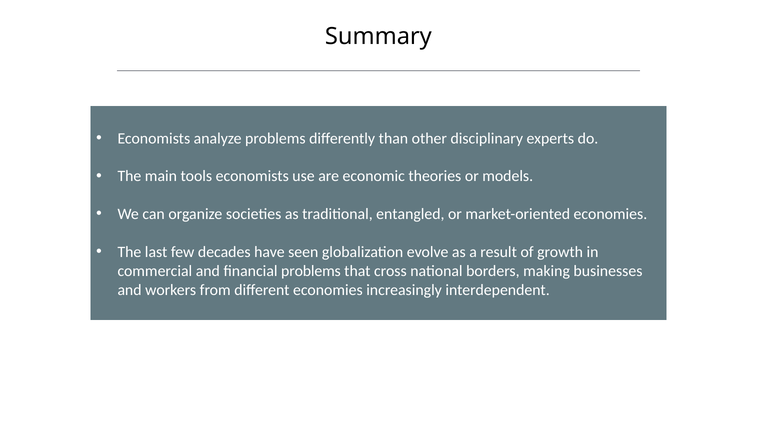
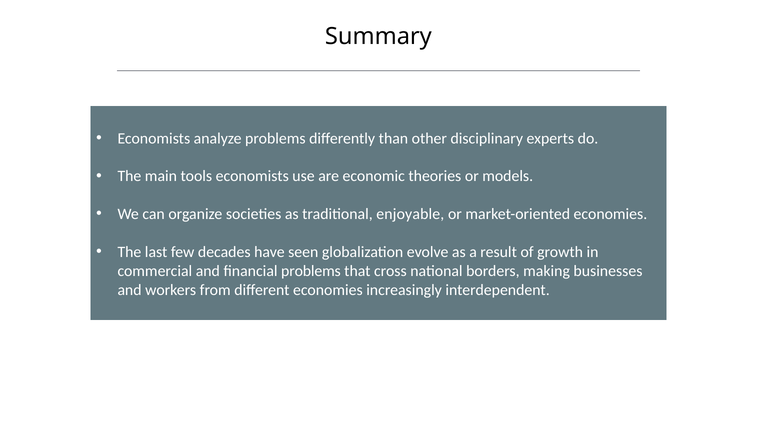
entangled: entangled -> enjoyable (410, 214)
